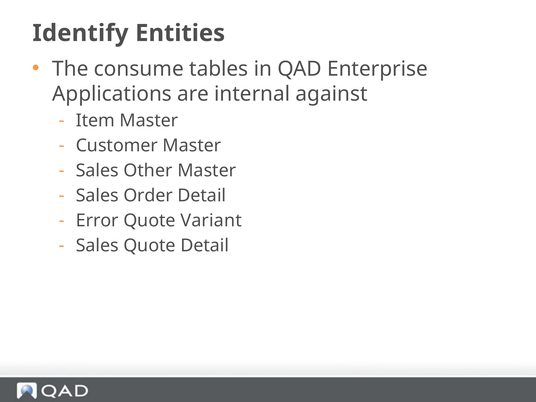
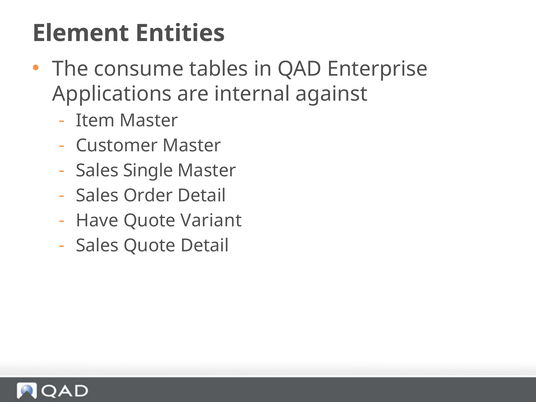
Identify: Identify -> Element (81, 33)
Other: Other -> Single (148, 171)
Error: Error -> Have (97, 221)
